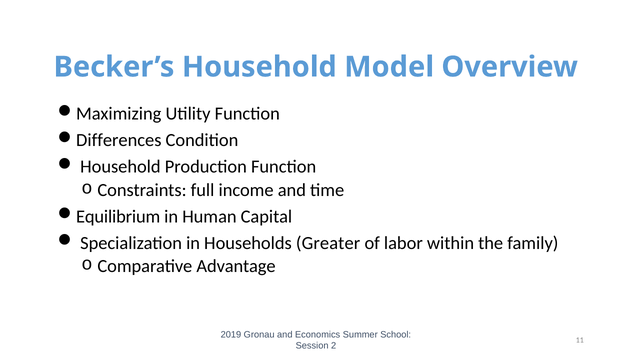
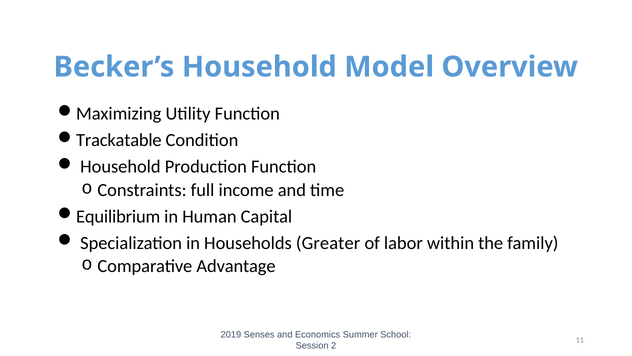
Differences: Differences -> Trackatable (119, 140)
Gronau: Gronau -> Senses (259, 334)
